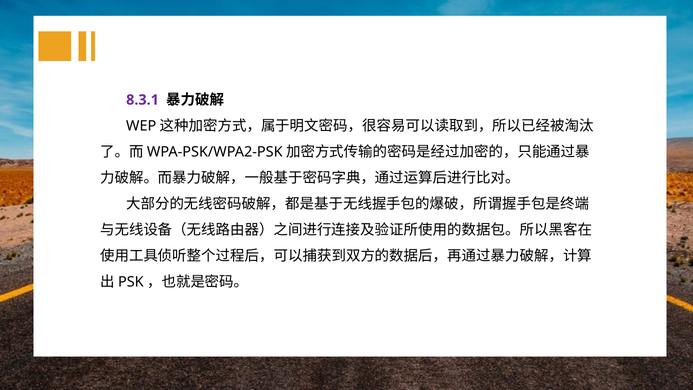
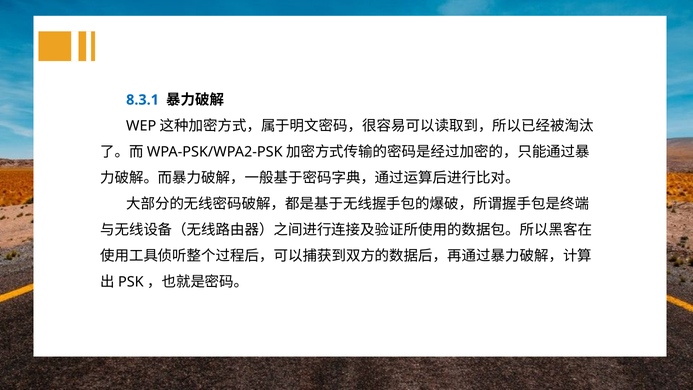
8.3.1 colour: purple -> blue (143, 100)
